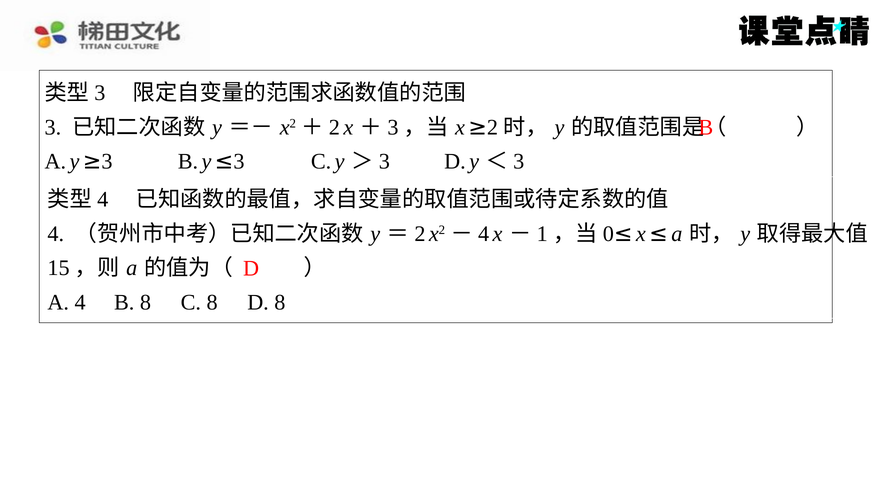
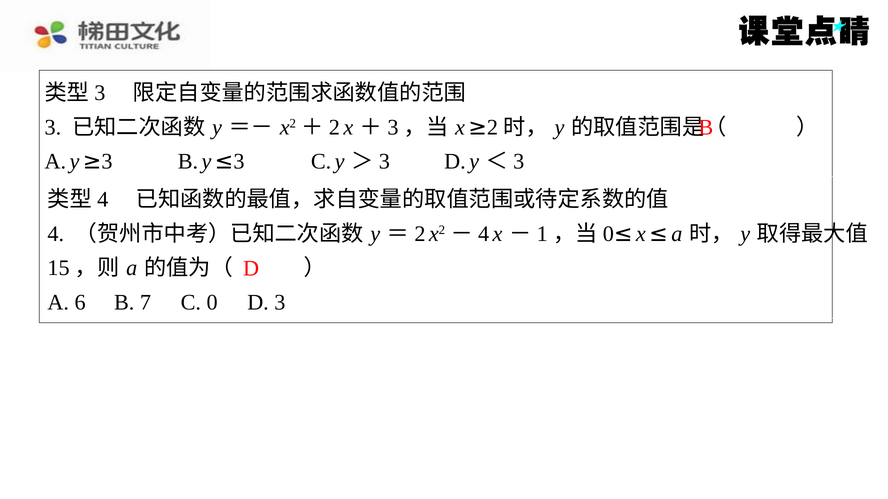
A 4: 4 -> 6 (80, 303)
B 8: 8 -> 7 (145, 303)
C 8: 8 -> 0 (212, 303)
D 8: 8 -> 3 (280, 303)
